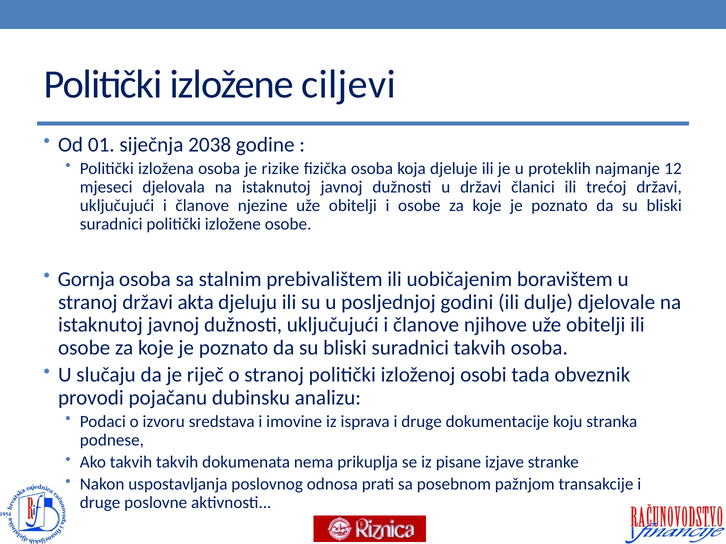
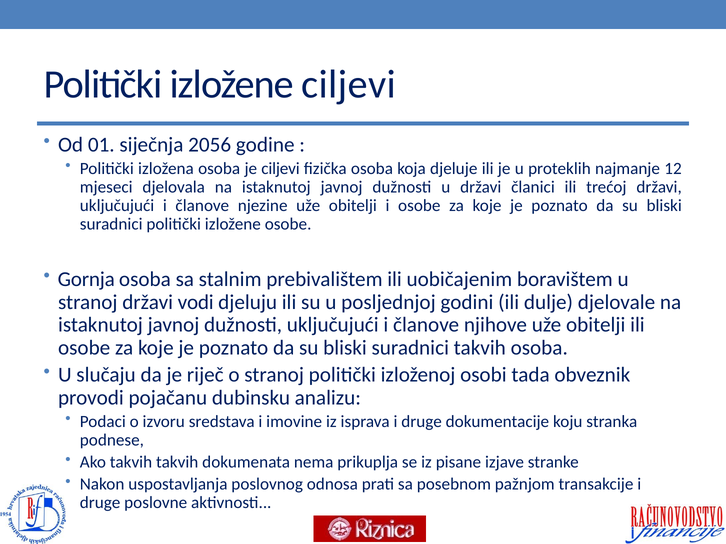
2038: 2038 -> 2056 (210, 145)
je rizike: rizike -> ciljevi (281, 169)
akta: akta -> vodi (196, 302)
